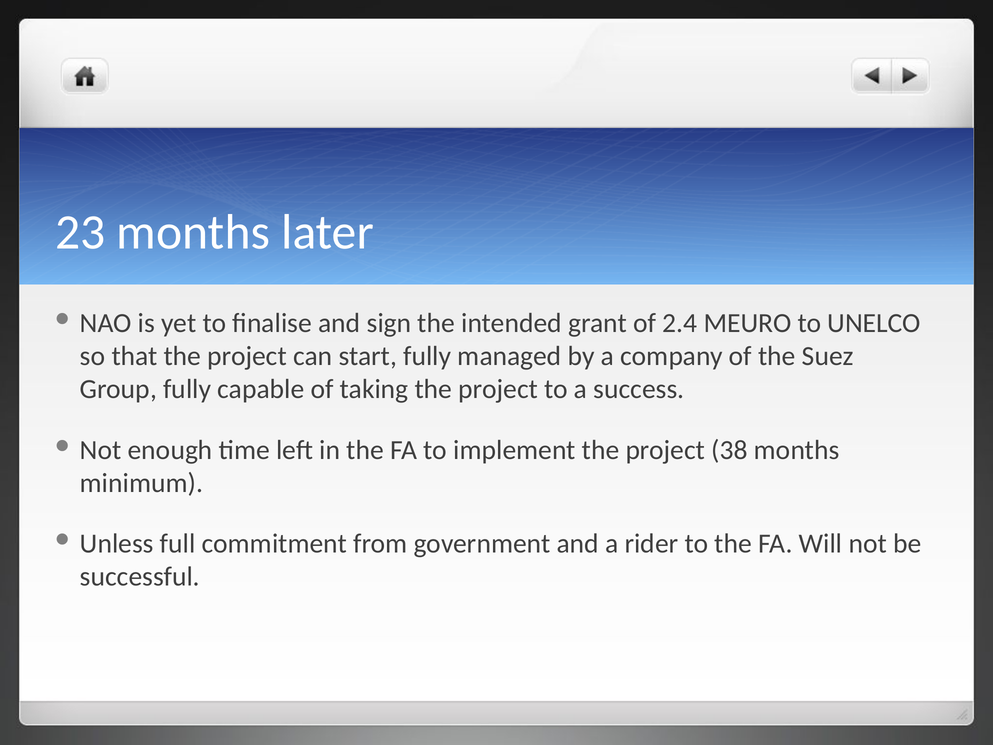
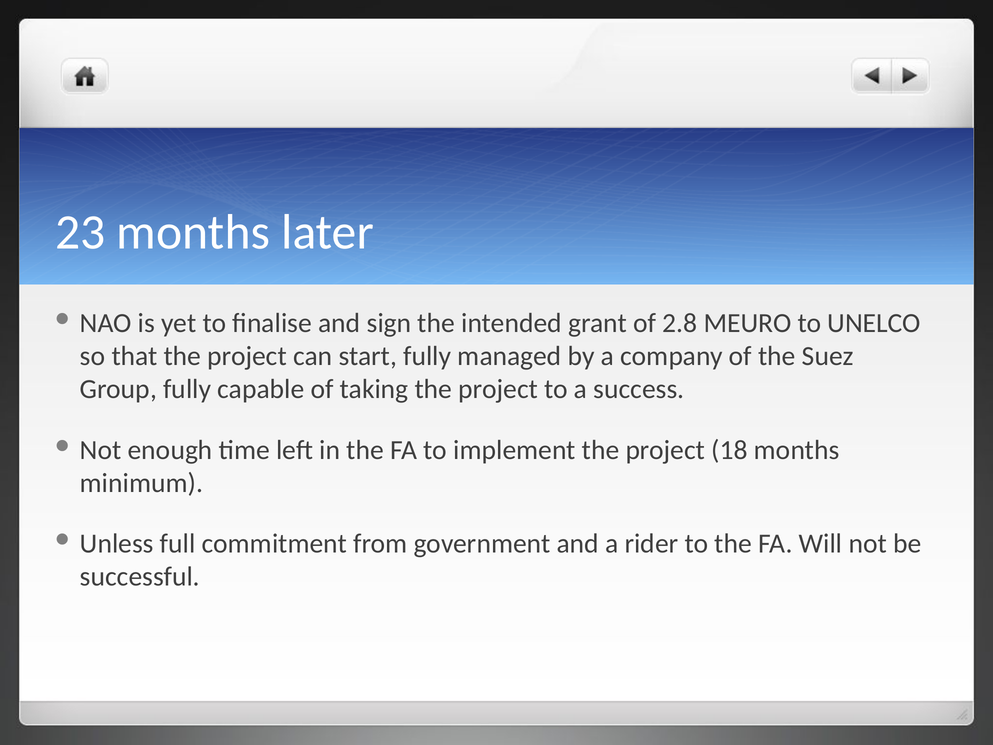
2.4: 2.4 -> 2.8 (680, 323)
38: 38 -> 18 (729, 450)
